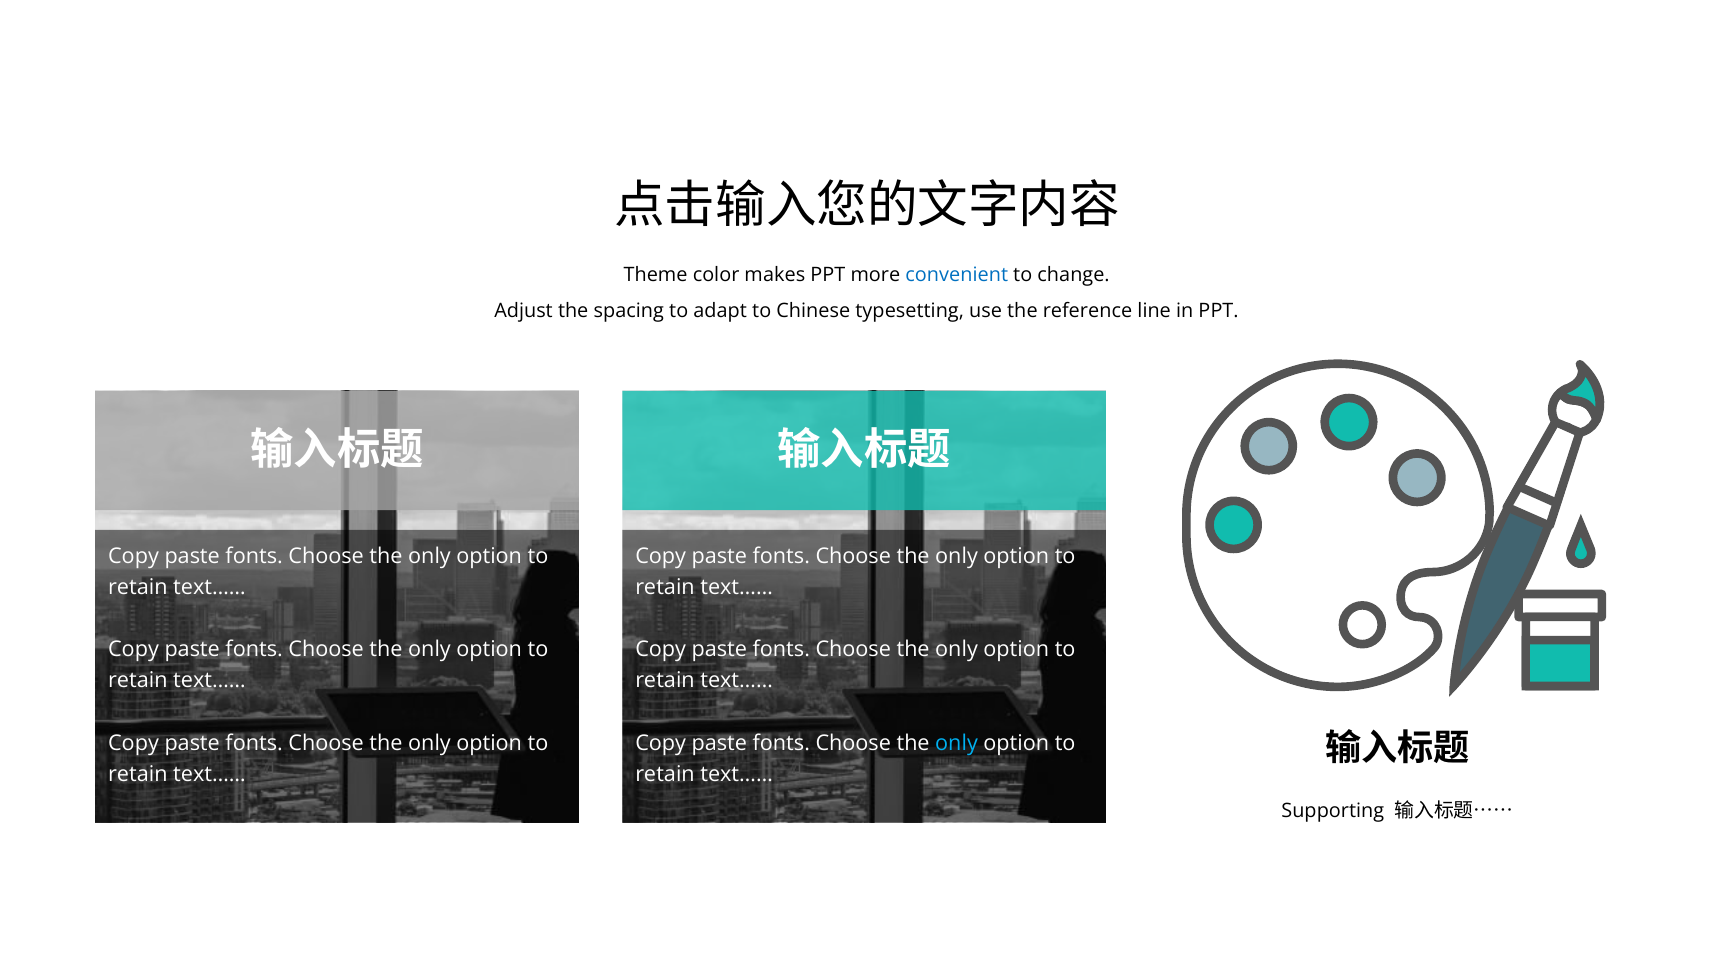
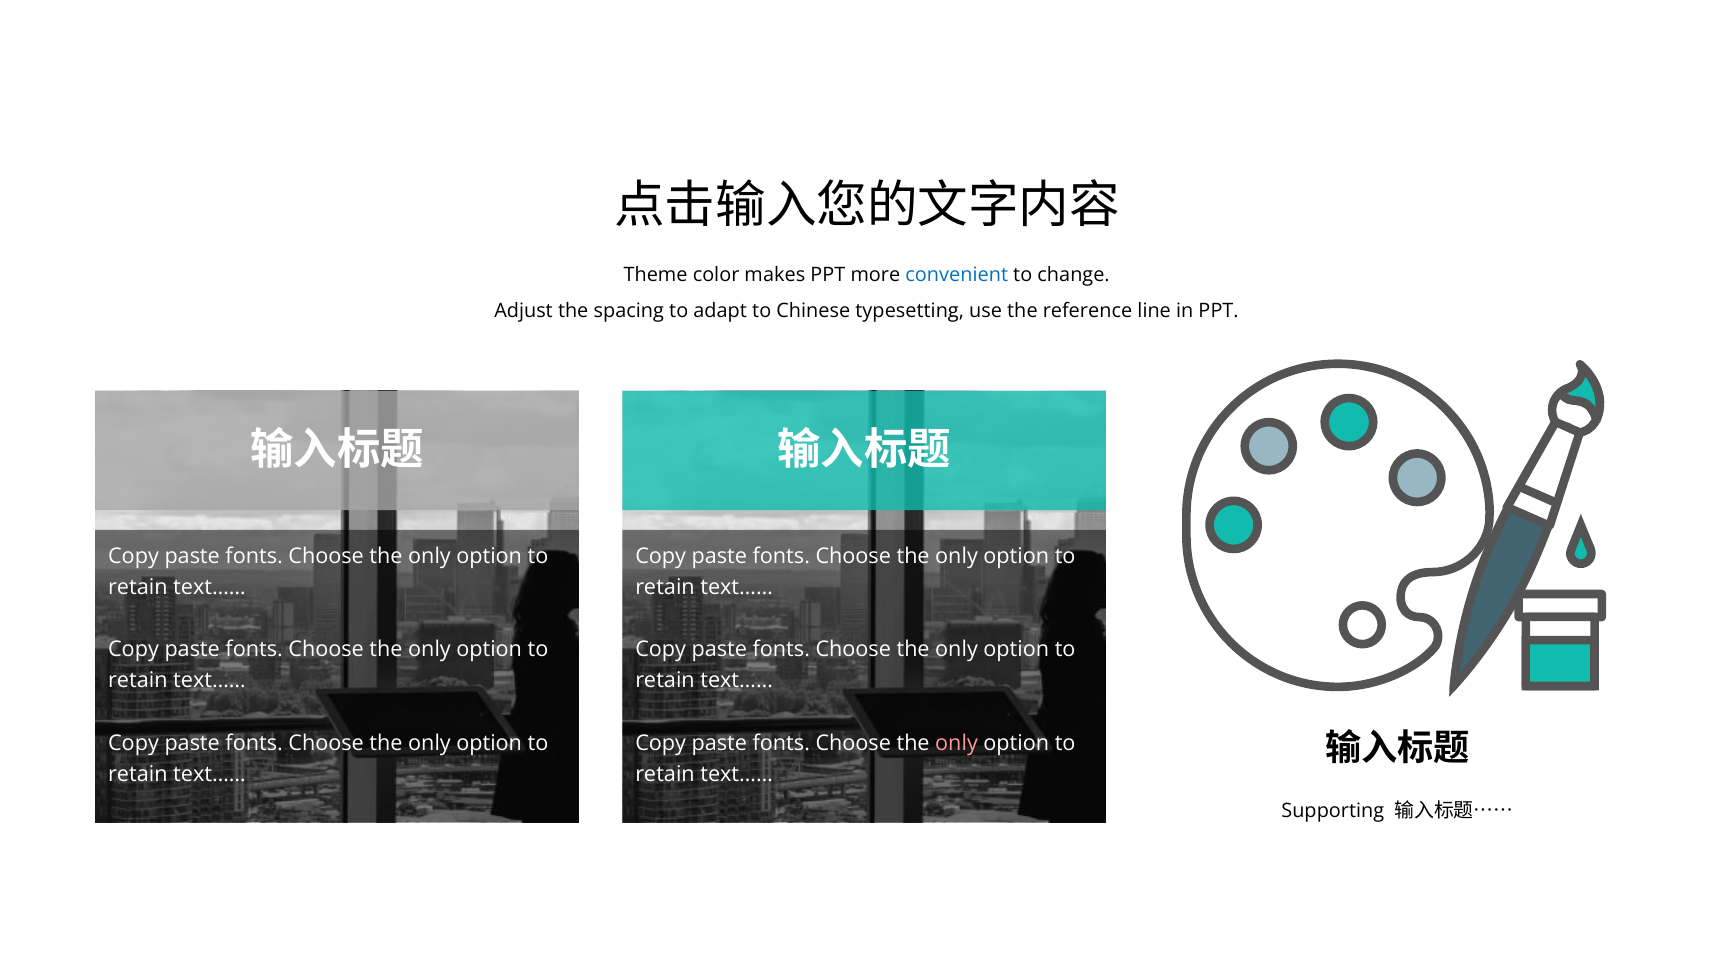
only colour: light blue -> pink (957, 743)
